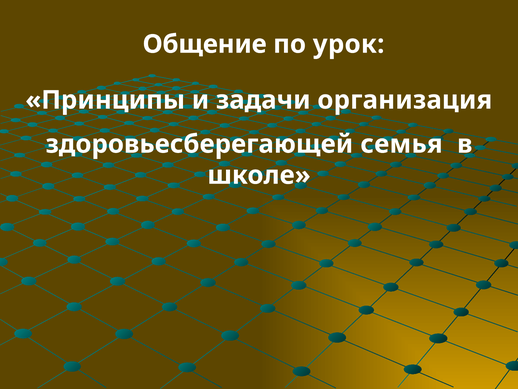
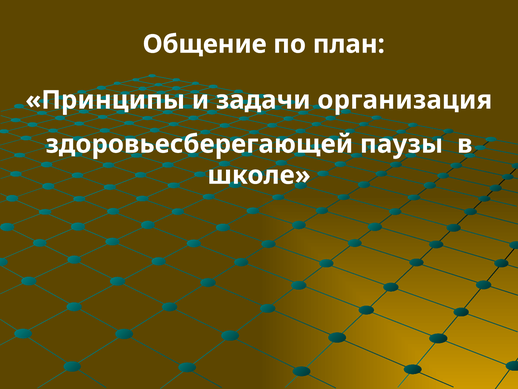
урок: урок -> план (349, 44)
семья: семья -> паузы (402, 144)
